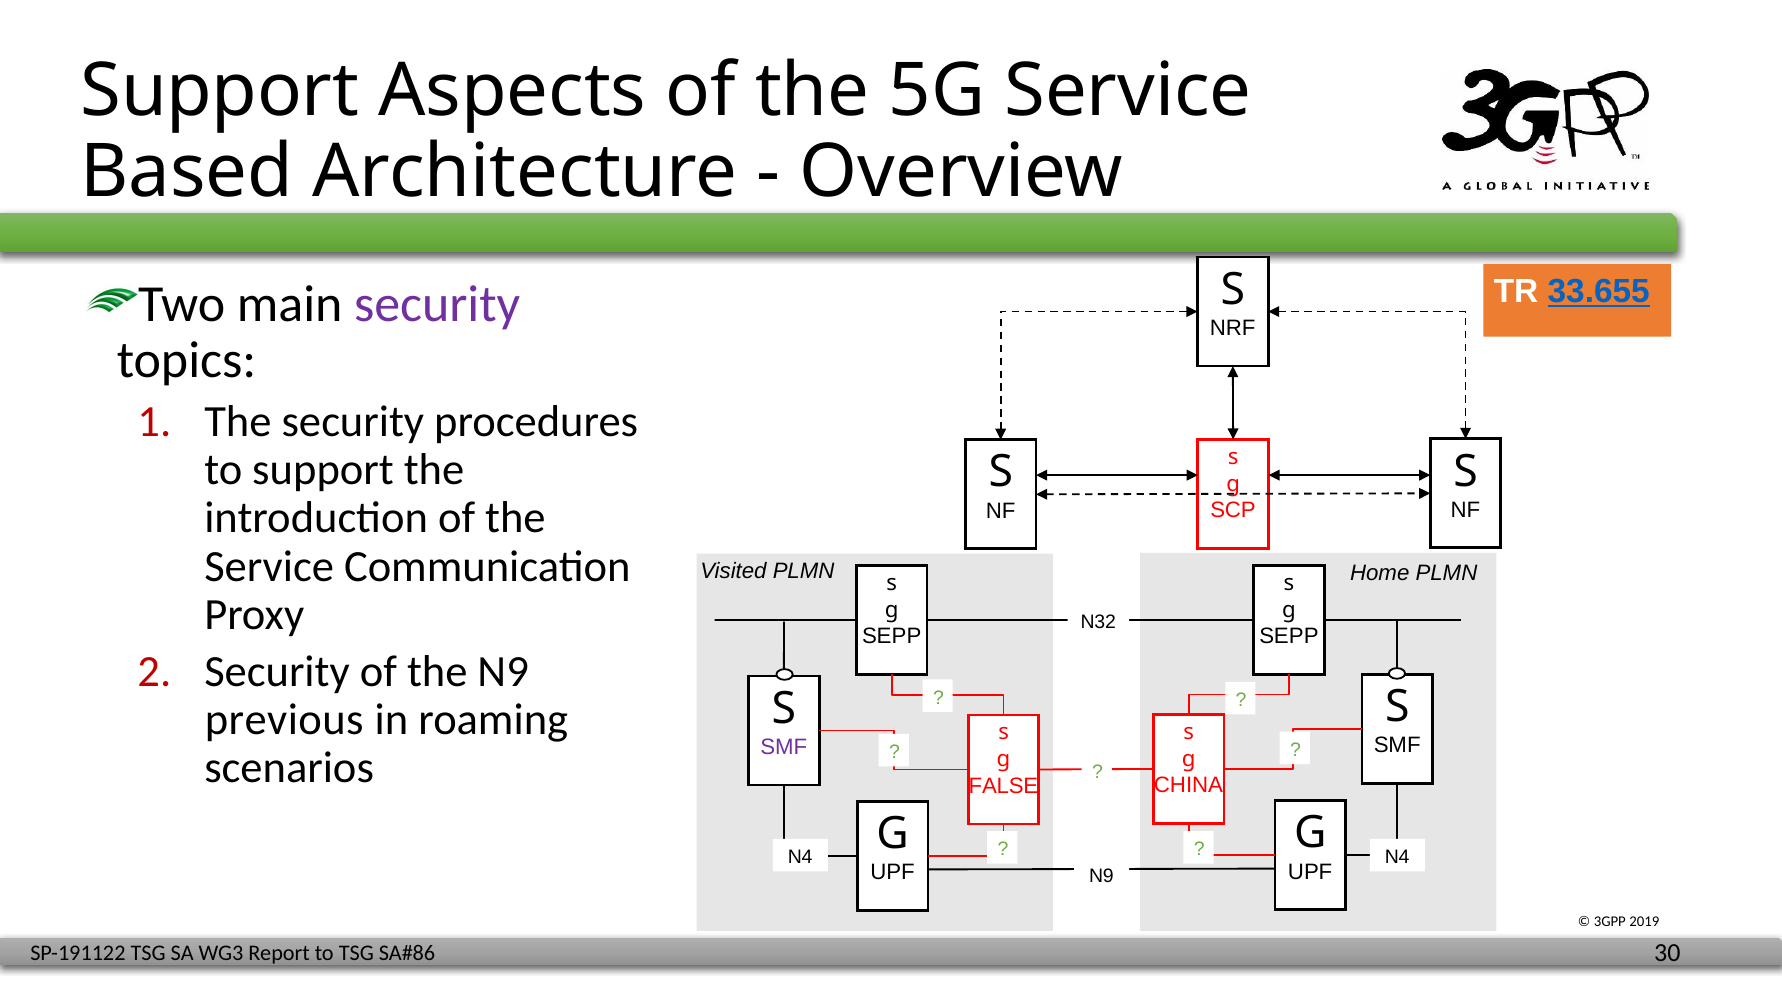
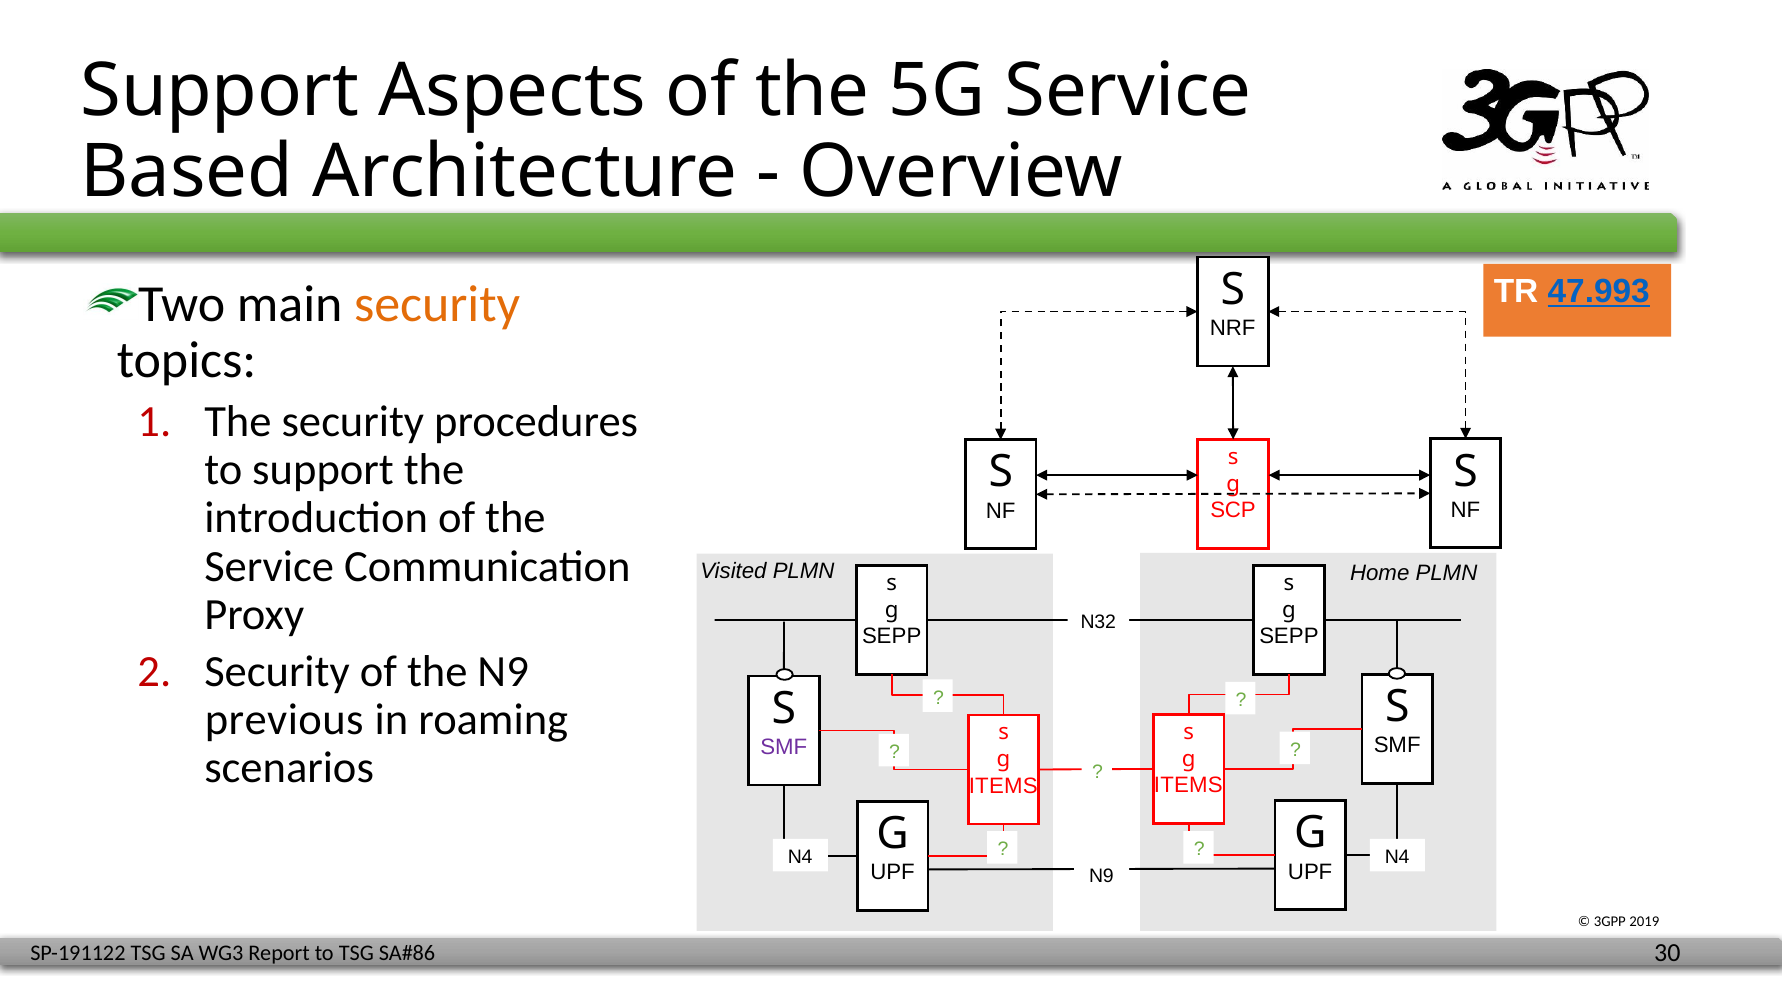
33.655: 33.655 -> 47.993 (1599, 291)
security colour: purple -> orange (437, 304)
CHINA: CHINA -> ITEMS (1188, 785)
FALSE: FALSE -> ITEMS (1003, 786)
